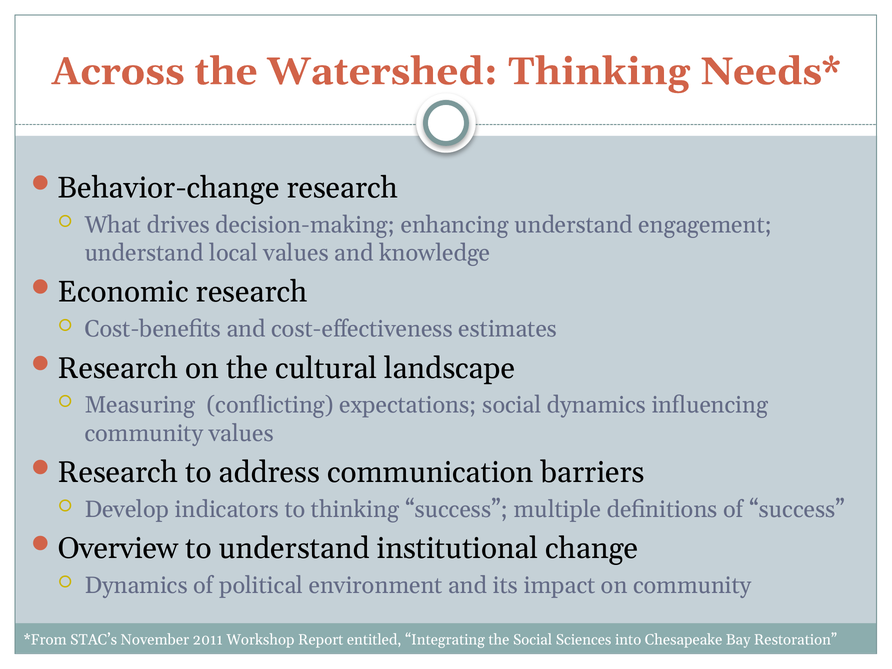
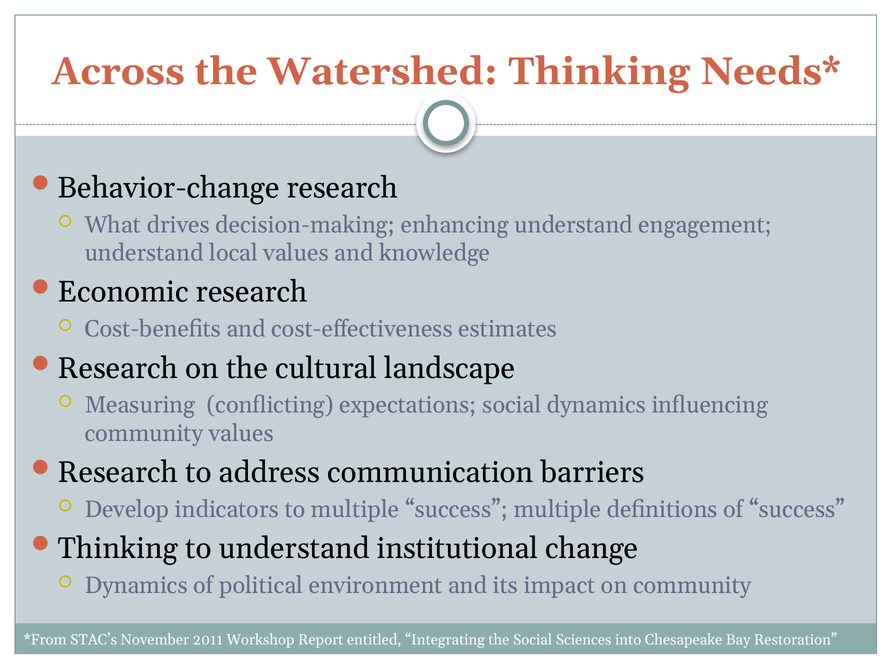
to thinking: thinking -> multiple (355, 509)
Overview: Overview -> Thinking (118, 549)
